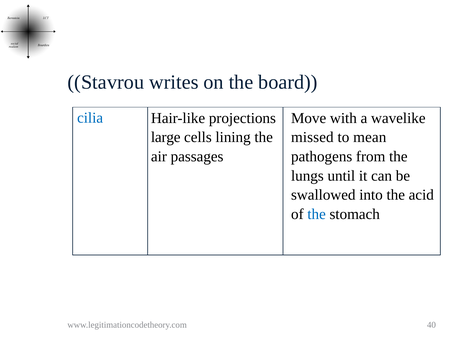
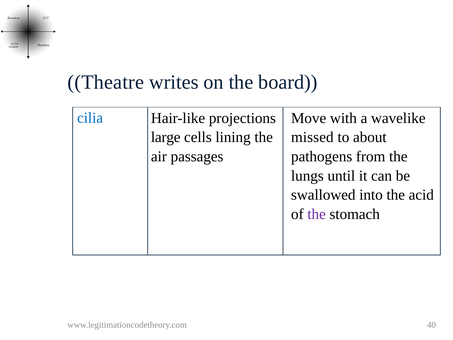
Stavrou: Stavrou -> Theatre (106, 82)
mean: mean -> about (370, 137)
the colour: blue -> purple (317, 214)
